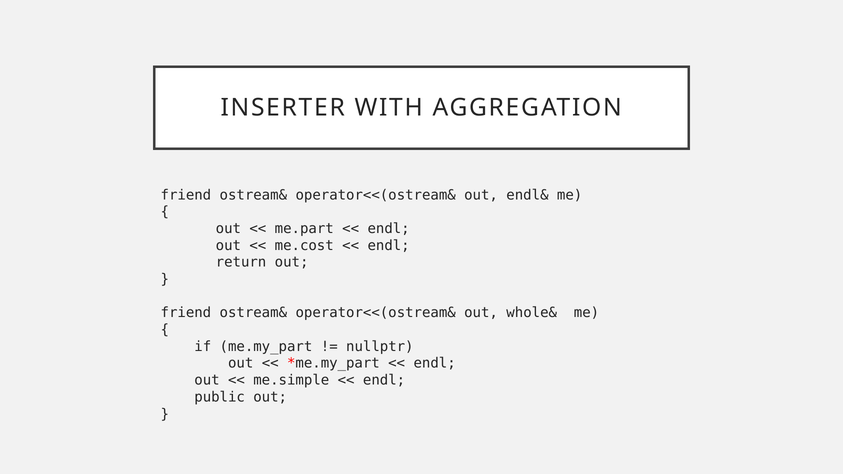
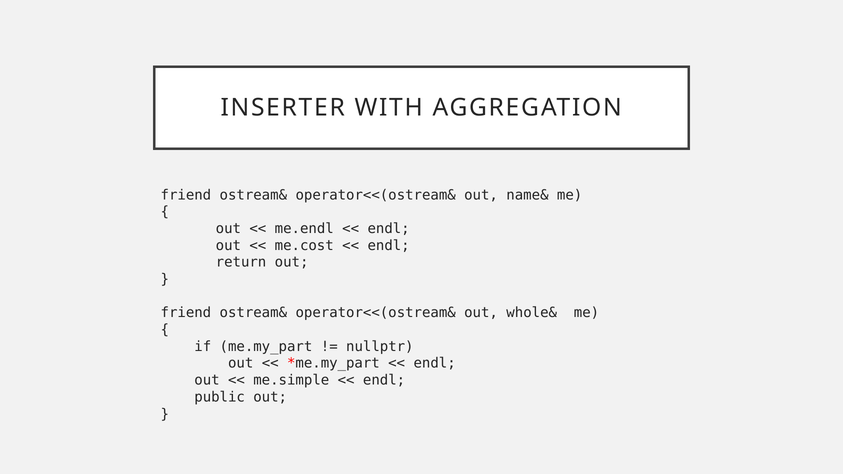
endl&: endl& -> name& (527, 195)
me.part: me.part -> me.endl (304, 229)
